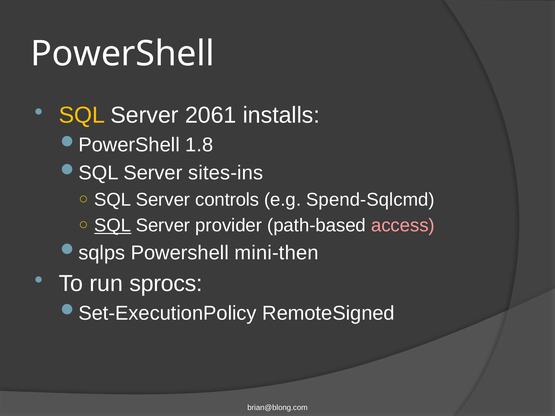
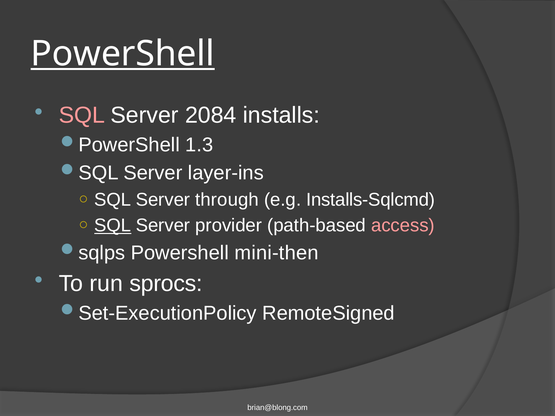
PowerShell underline: none -> present (123, 54)
SQL colour: yellow -> pink (82, 115)
2061: 2061 -> 2084 (211, 115)
1.8: 1.8 -> 1.3 (199, 145)
sites-ins: sites-ins -> layer-ins (226, 173)
controls: controls -> through (227, 200)
Spend-Sqlcmd: Spend-Sqlcmd -> Installs-Sqlcmd (371, 200)
